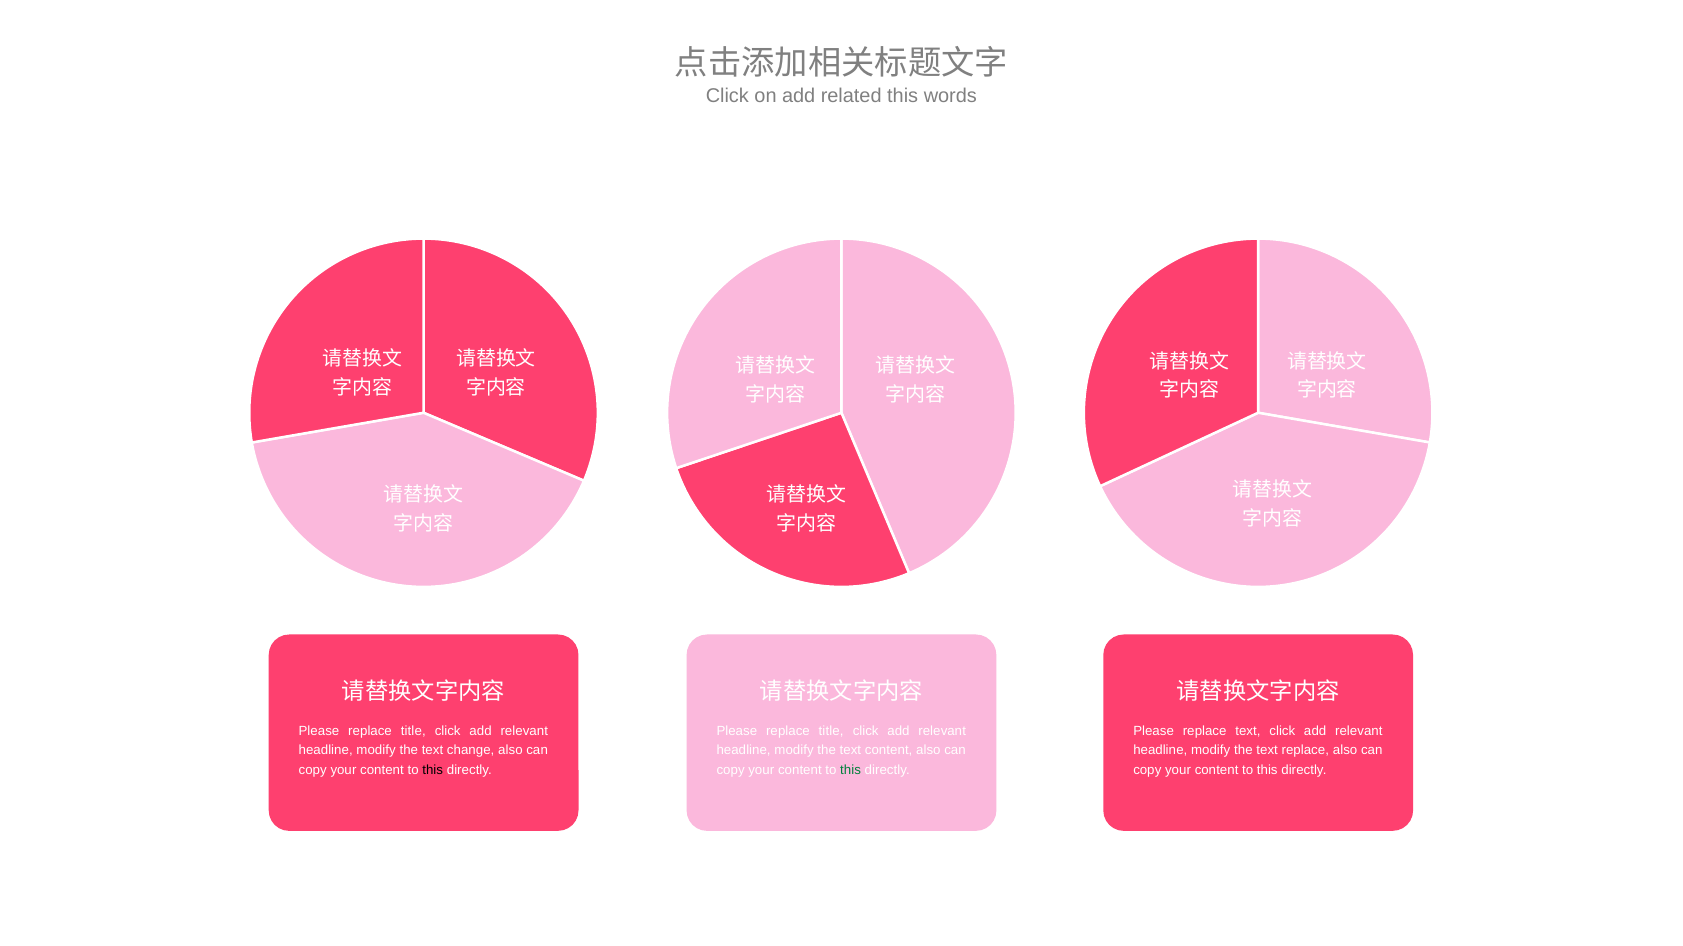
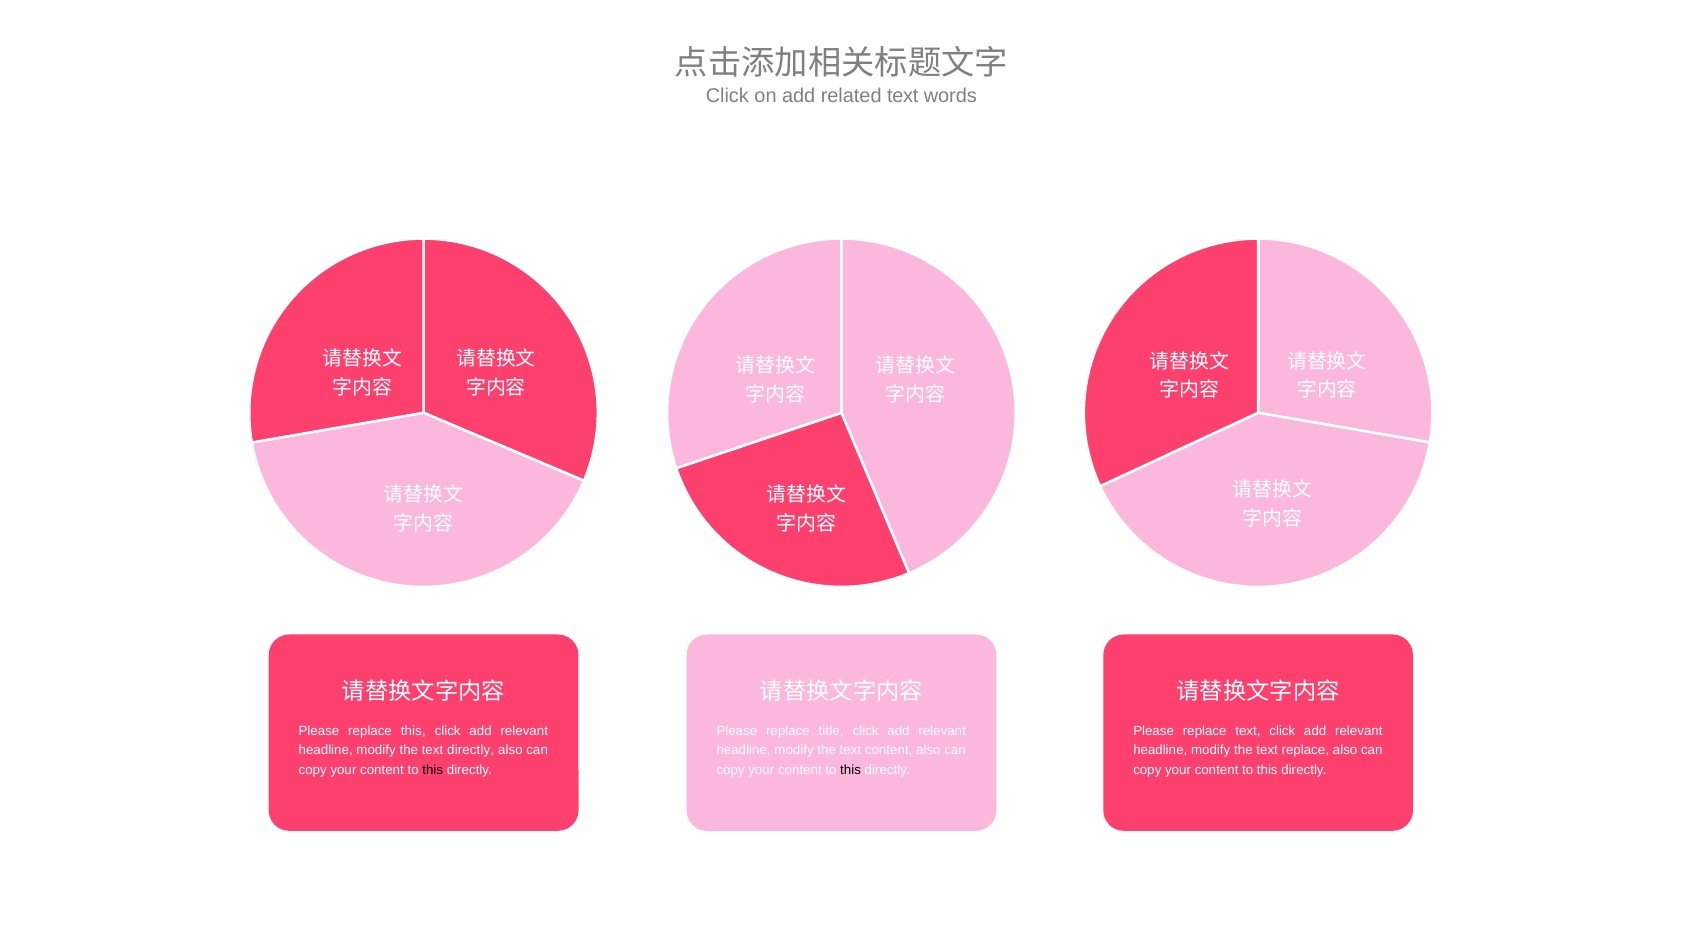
related this: this -> text (903, 96)
title: title -> this (413, 732)
text change: change -> directly (471, 751)
this colour: green -> black (851, 770)
